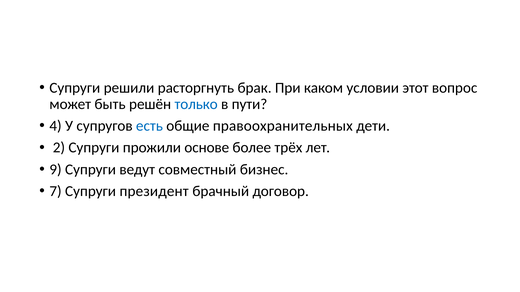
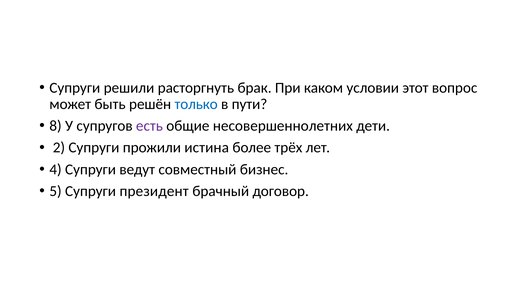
4: 4 -> 8 (56, 126)
есть colour: blue -> purple (149, 126)
правоохранительных: правоохранительных -> несовершеннолетних (283, 126)
основе: основе -> истина (207, 148)
9: 9 -> 4 (56, 170)
7: 7 -> 5 (56, 192)
